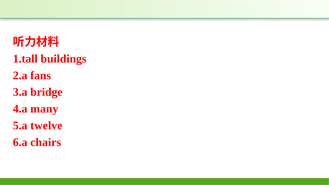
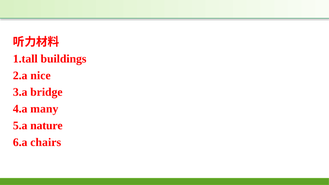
fans: fans -> nice (41, 75)
twelve: twelve -> nature (46, 126)
